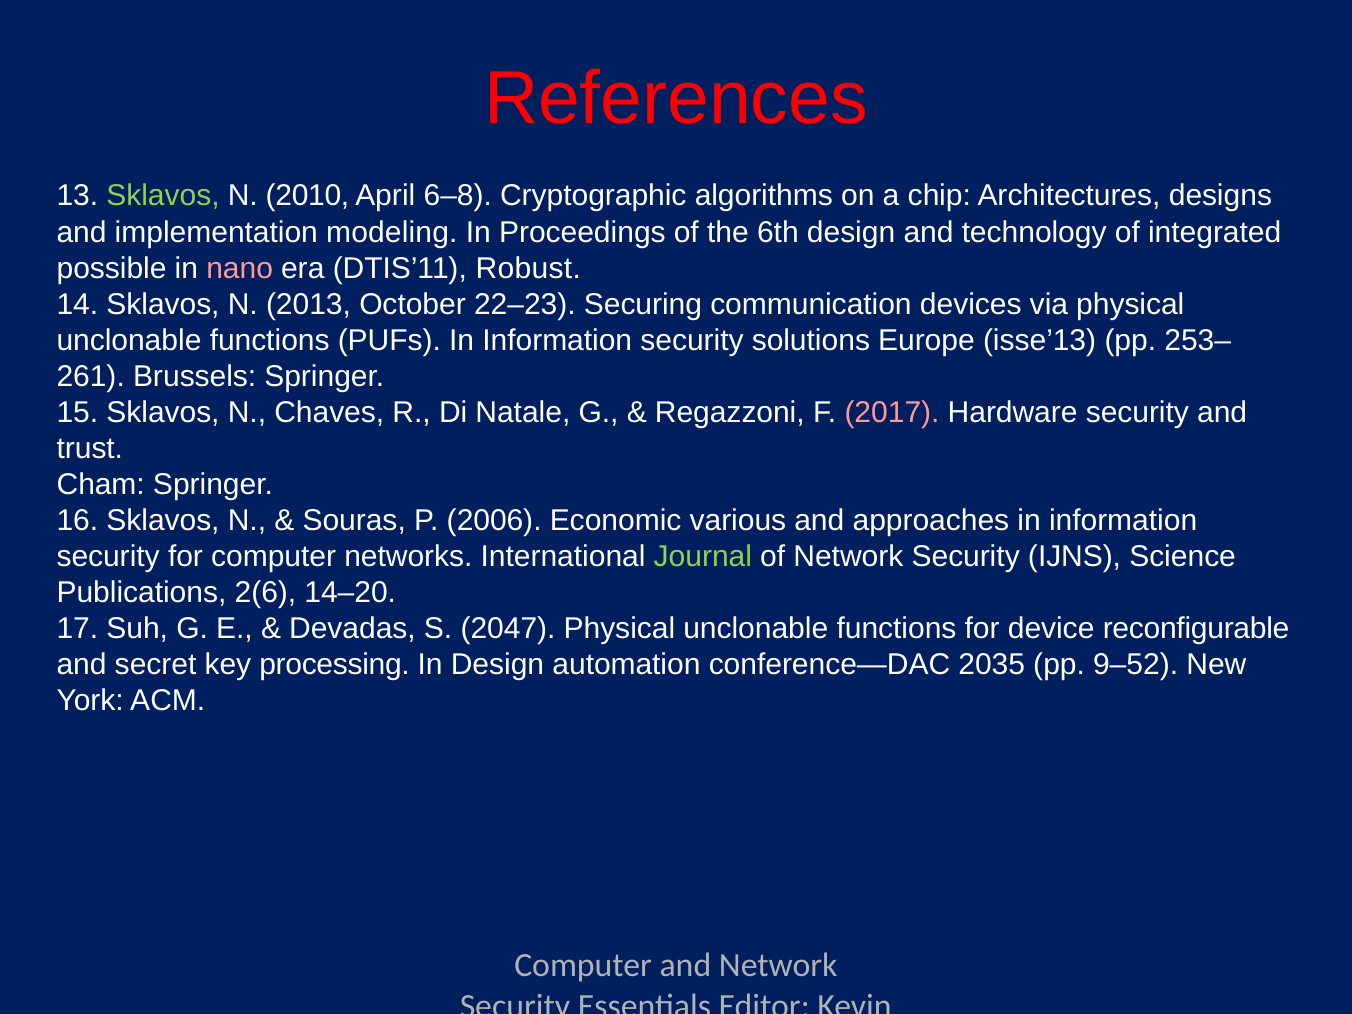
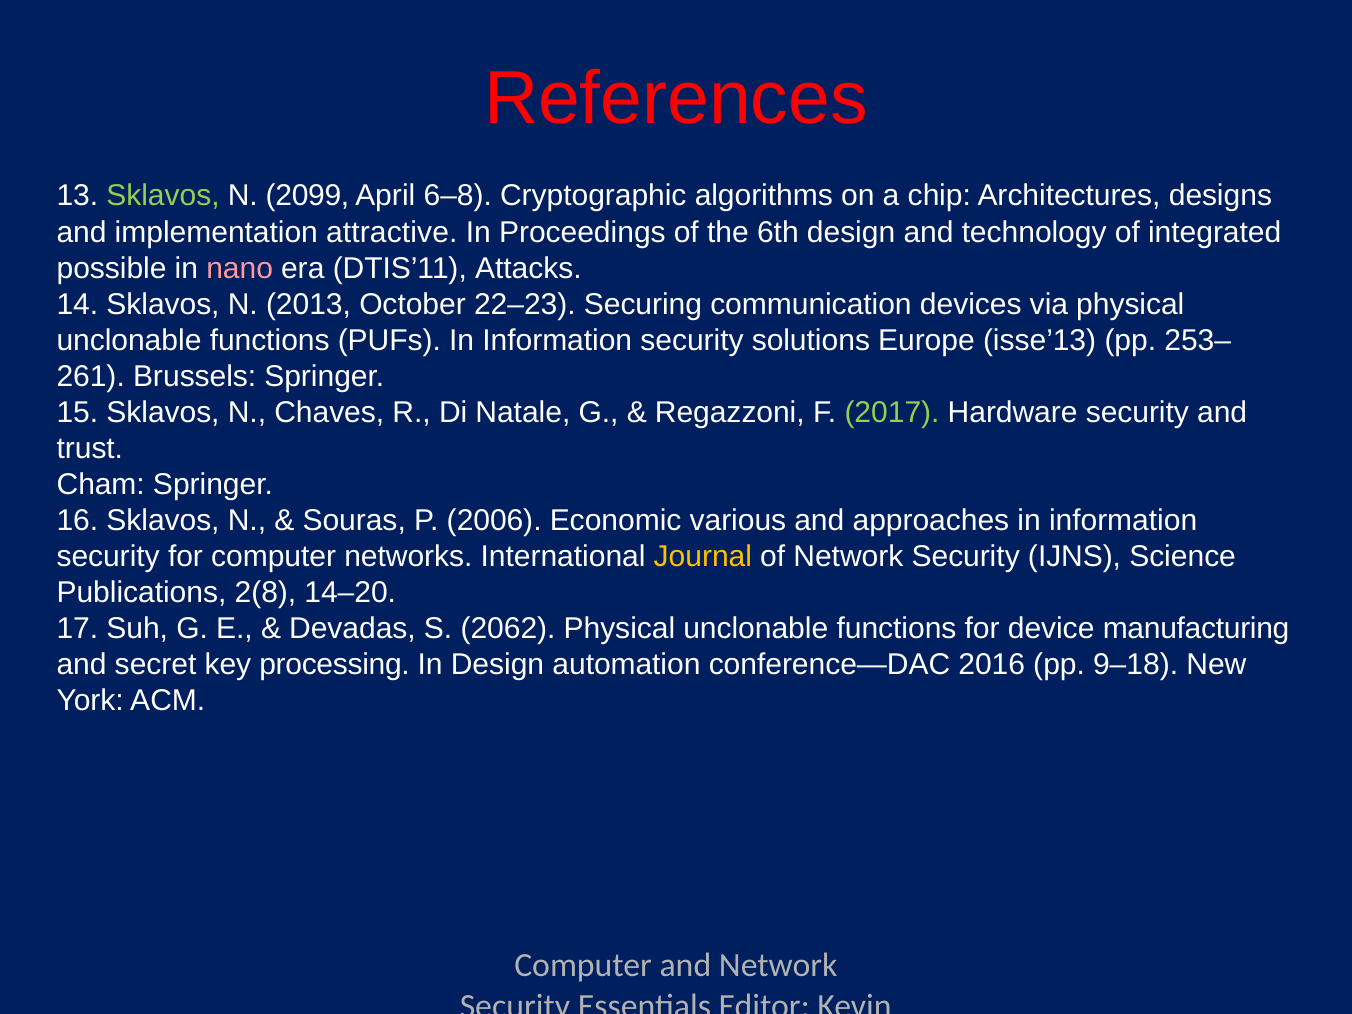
2010: 2010 -> 2099 (308, 196)
modeling: modeling -> attractive (392, 232)
Robust: Robust -> Attacks (528, 268)
2017 colour: pink -> light green (892, 412)
Journal colour: light green -> yellow (703, 556)
2(6: 2(6 -> 2(8 (265, 592)
2047: 2047 -> 2062 (508, 629)
reconfigurable: reconfigurable -> manufacturing (1196, 629)
2035: 2035 -> 2016 (992, 665)
9–52: 9–52 -> 9–18 (1136, 665)
